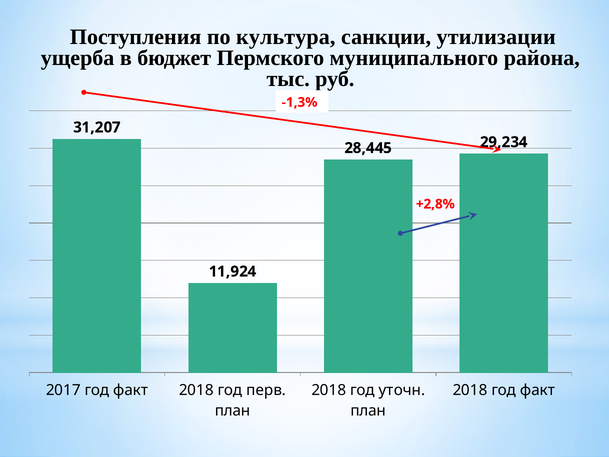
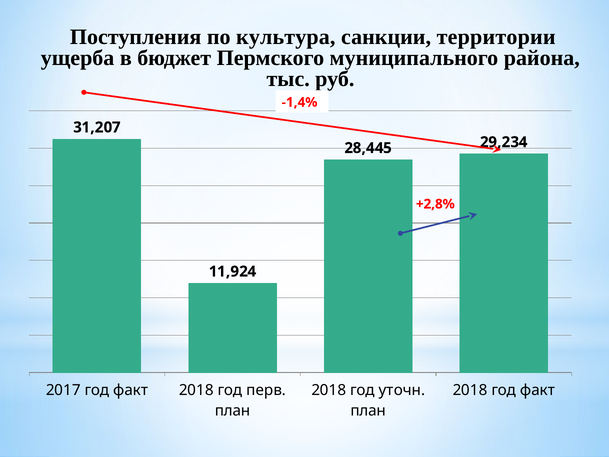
утилизации: утилизации -> территории (496, 37)
-1,3%: -1,3% -> -1,4% (300, 102)
